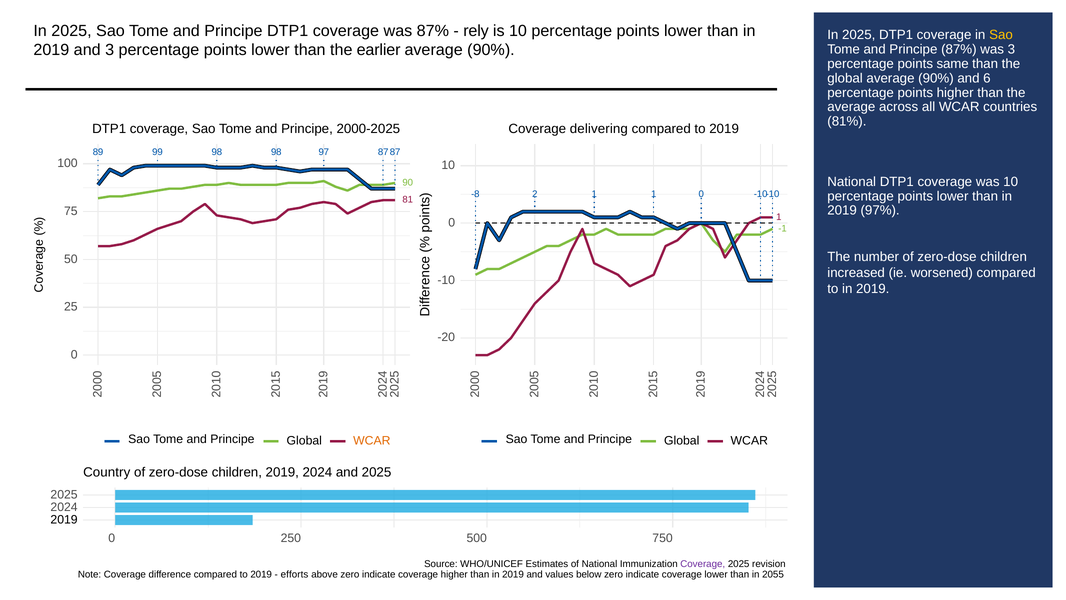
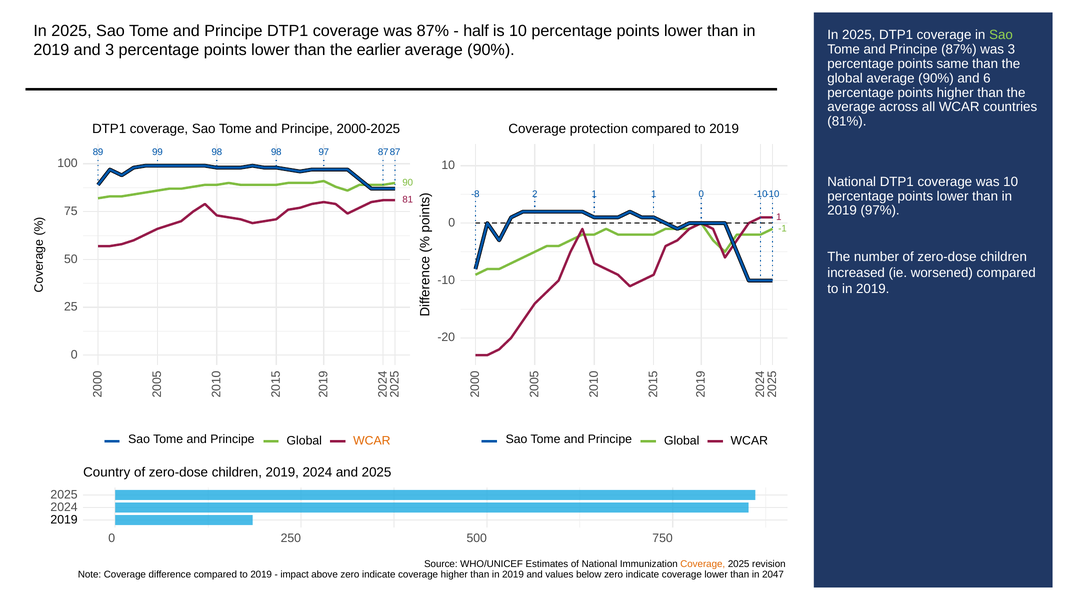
rely: rely -> half (476, 31)
Sao colour: yellow -> light green (1001, 35)
delivering: delivering -> protection (599, 129)
Coverage colour: purple -> orange (703, 564)
efforts: efforts -> impact (295, 574)
2055: 2055 -> 2047 (773, 574)
